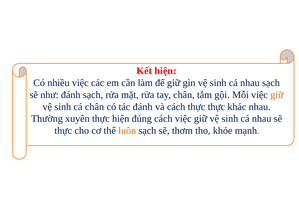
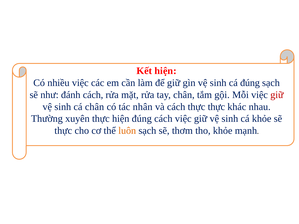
nhau: nhau -> đúng (250, 83)
đánh sạch: sạch -> cách (93, 95)
giữ colour: orange -> red (277, 95)
tác đánh: đánh -> nhân (143, 107)
nhau: nhau -> khỏe (262, 119)
